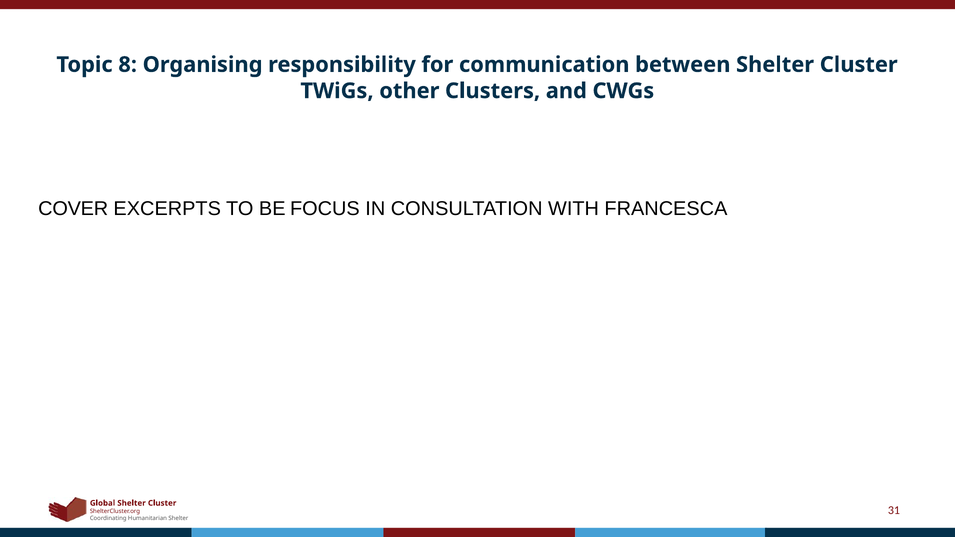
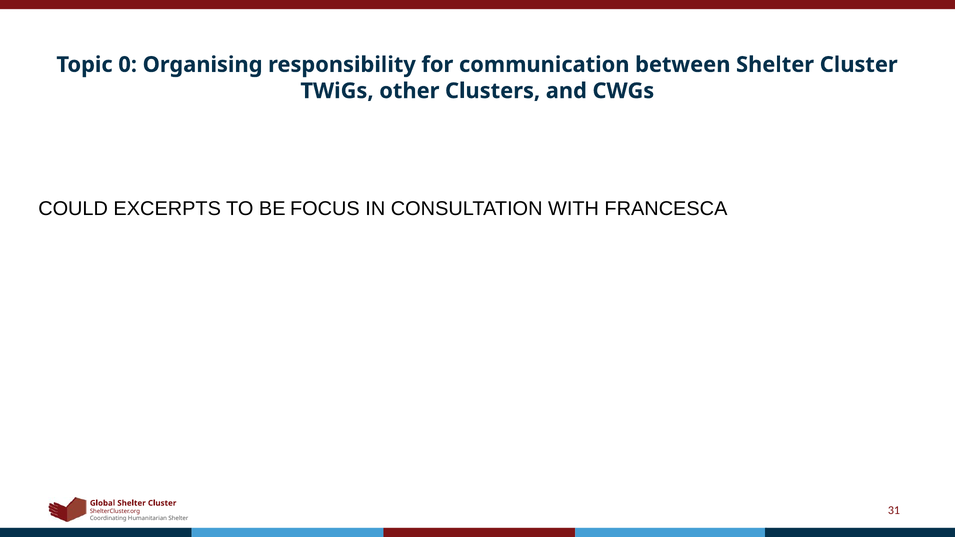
8: 8 -> 0 (128, 65)
COVER: COVER -> COULD (73, 209)
